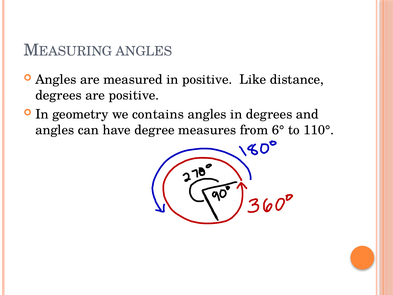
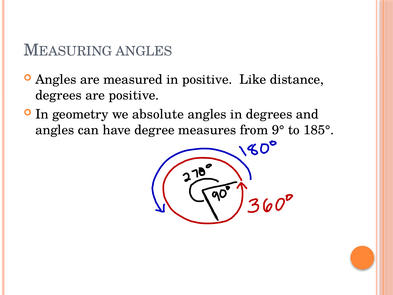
contains: contains -> absolute (158, 114)
6°: 6° -> 9° (278, 130)
110°: 110° -> 185° (319, 130)
